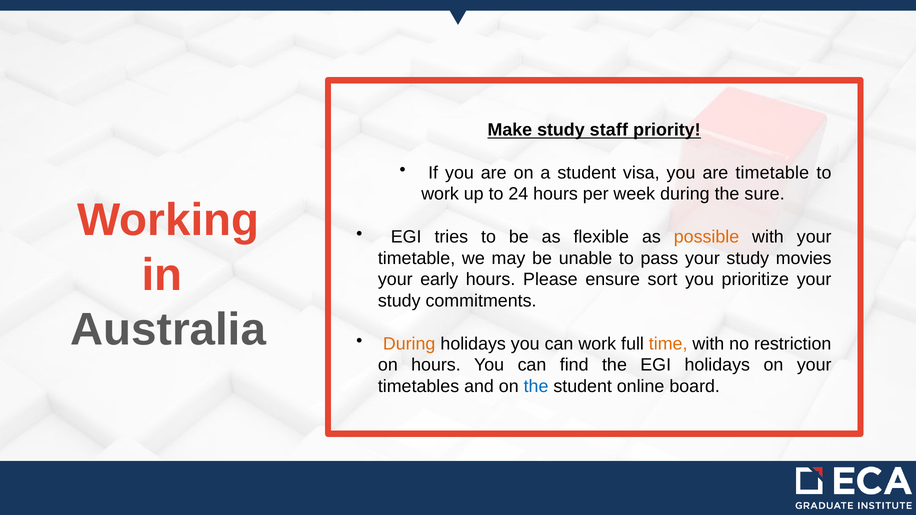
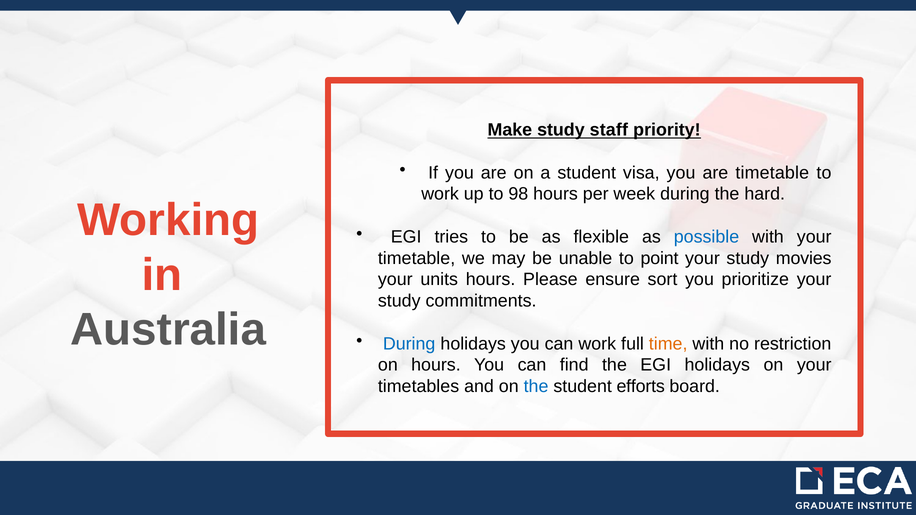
24: 24 -> 98 (518, 194)
sure: sure -> hard (765, 194)
possible colour: orange -> blue (707, 237)
pass: pass -> point (659, 258)
early: early -> units (439, 280)
During colour: orange -> blue (409, 344)
online: online -> efforts (641, 387)
